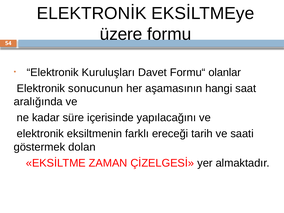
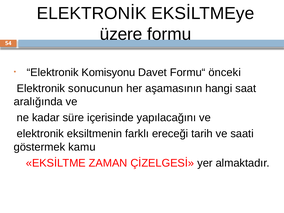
Kuruluşları: Kuruluşları -> Komisyonu (108, 72)
olanlar: olanlar -> önceki (225, 72)
dolan: dolan -> kamu (82, 147)
